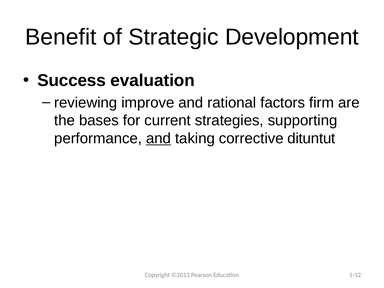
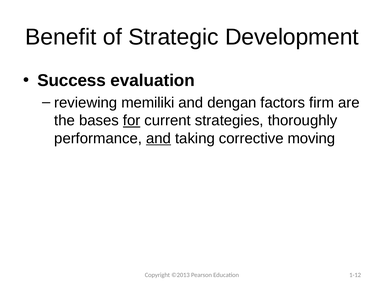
improve: improve -> memiliki (148, 103)
rational: rational -> dengan (232, 103)
for underline: none -> present (132, 121)
supporting: supporting -> thoroughly (303, 121)
dituntut: dituntut -> moving (311, 138)
